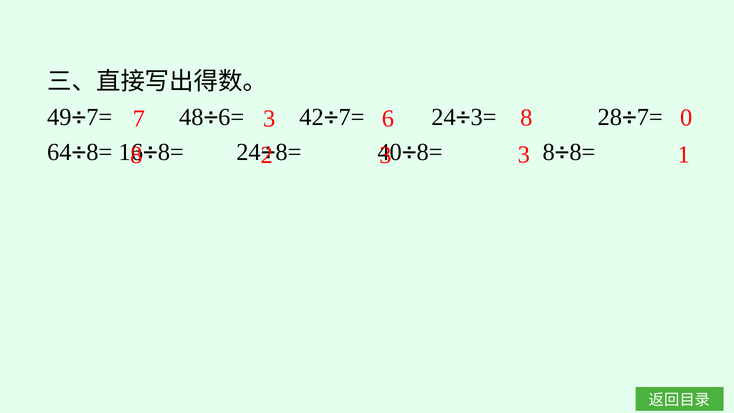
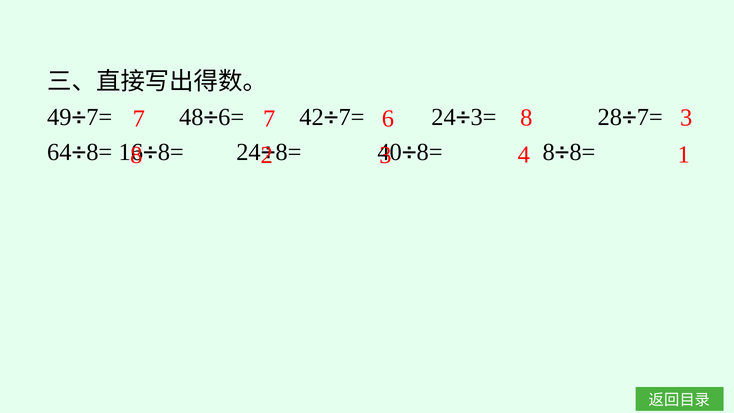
7 3: 3 -> 7 (269, 118)
8 0: 0 -> 3 (686, 118)
3: 3 -> 4 (524, 154)
